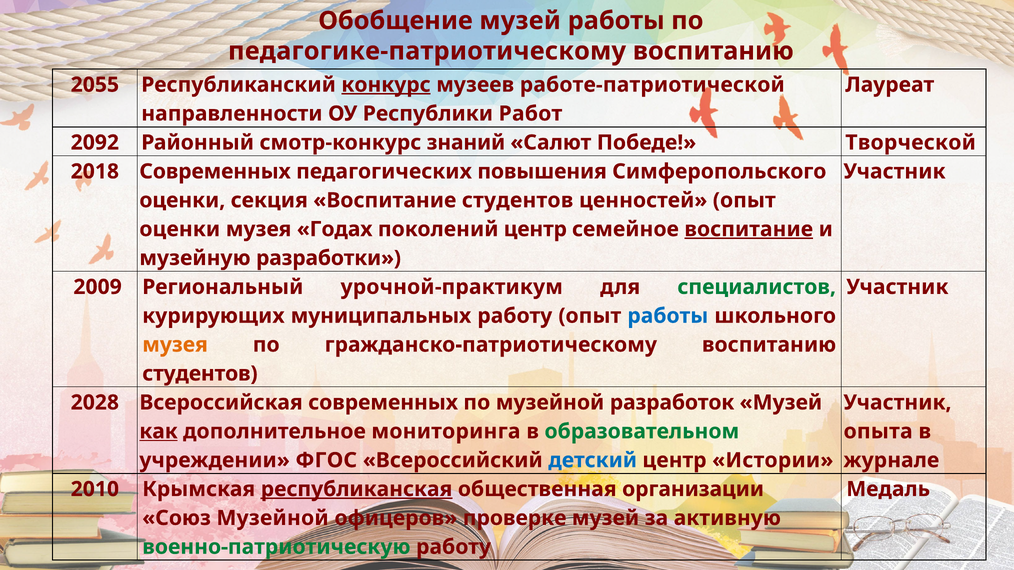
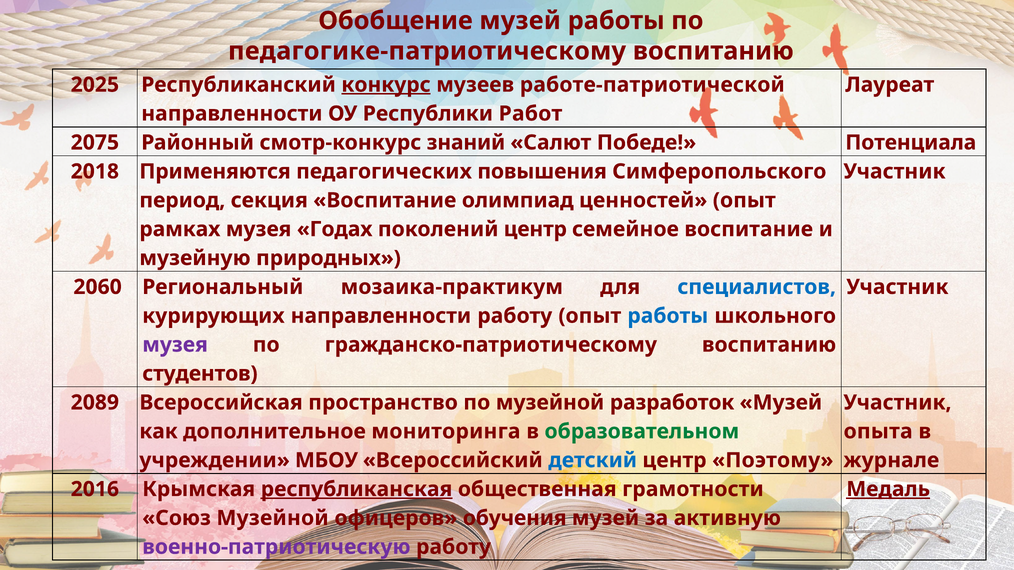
2055: 2055 -> 2025 (95, 85)
2092: 2092 -> 2075 (95, 143)
Творческой: Творческой -> Потенциала (911, 143)
2018 Современных: Современных -> Применяются (215, 172)
оценки: оценки -> период (182, 200)
Воспитание студентов: студентов -> олимпиад (518, 200)
оценки: оценки -> рамках (180, 229)
воспитание underline: present -> none (749, 229)
разработки: разработки -> природных (328, 258)
2009: 2009 -> 2060 (98, 287)
урочной-практикум: урочной-практикум -> мозаика-практикум (452, 287)
специалистов colour: green -> blue (757, 287)
курирующих муниципальных: муниципальных -> направленности (381, 316)
музея colour: orange -> purple (175, 345)
2028: 2028 -> 2089 (95, 403)
Всероссийская современных: современных -> пространство (383, 403)
как underline: present -> none (159, 432)
ФГОС: ФГОС -> МБОУ (326, 461)
Истории: Истории -> Поэтому (773, 461)
2010: 2010 -> 2016 (95, 489)
организации: организации -> грамотности (693, 489)
Медаль underline: none -> present (888, 489)
проверке: проверке -> обучения (515, 518)
военно-патриотическую colour: green -> purple (276, 547)
